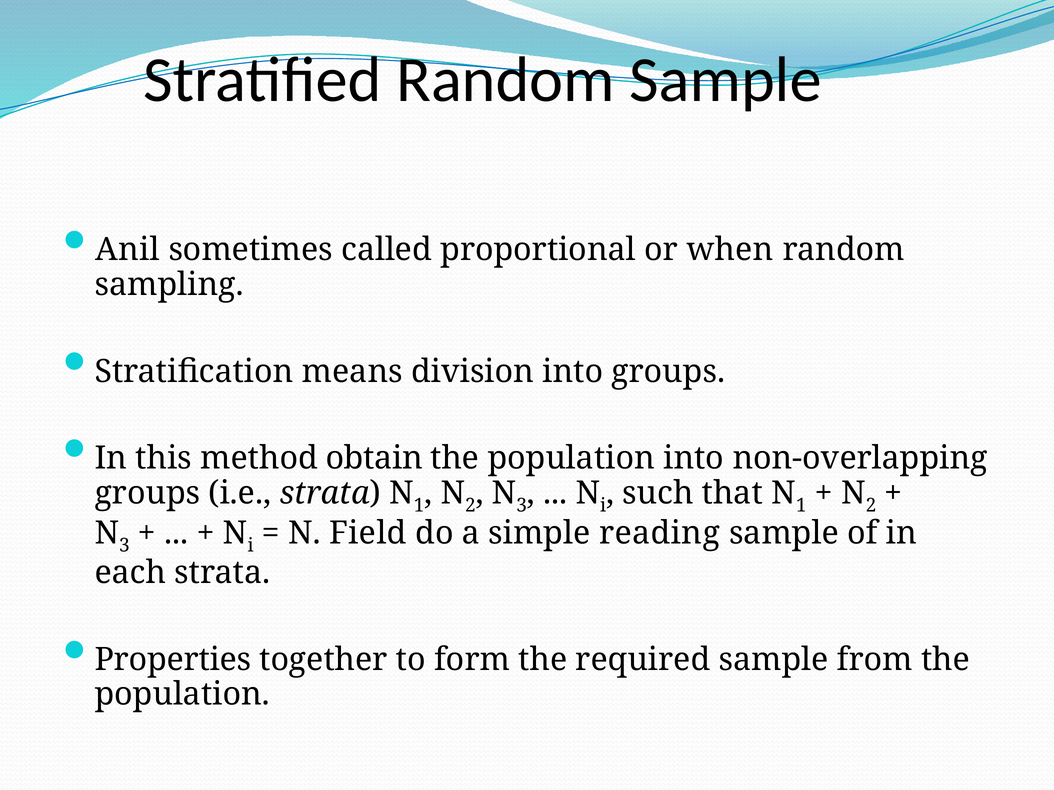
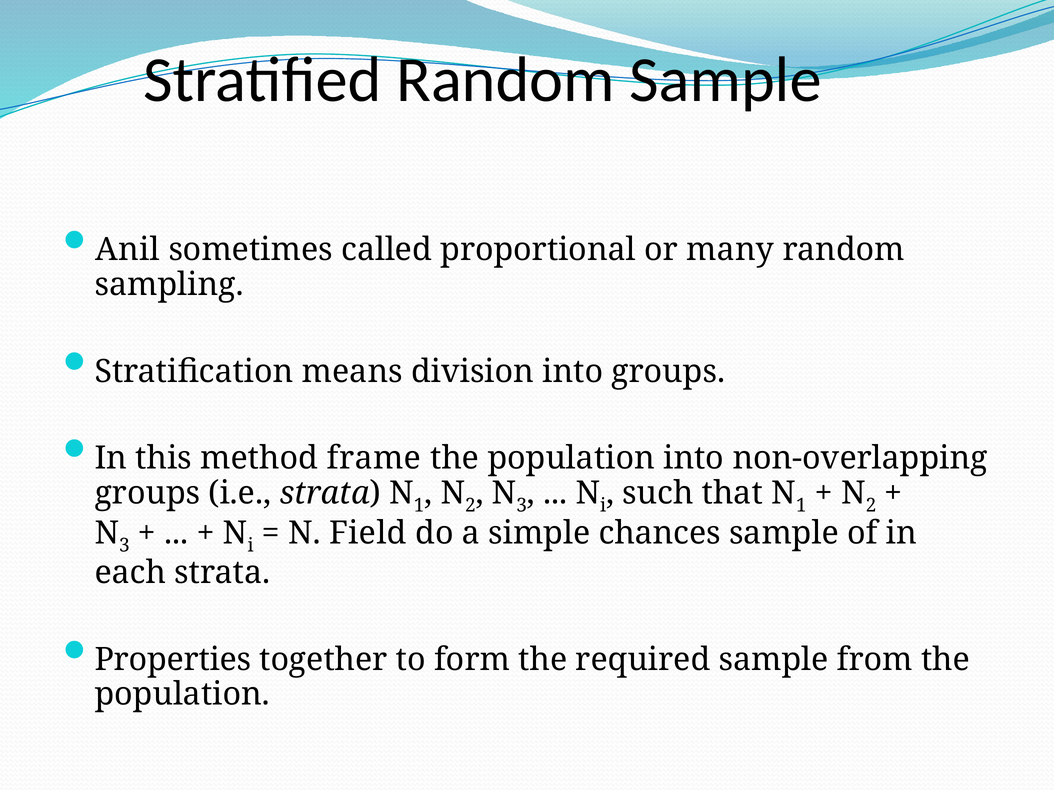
when: when -> many (730, 250)
obtain: obtain -> frame (374, 459)
reading: reading -> chances (660, 533)
